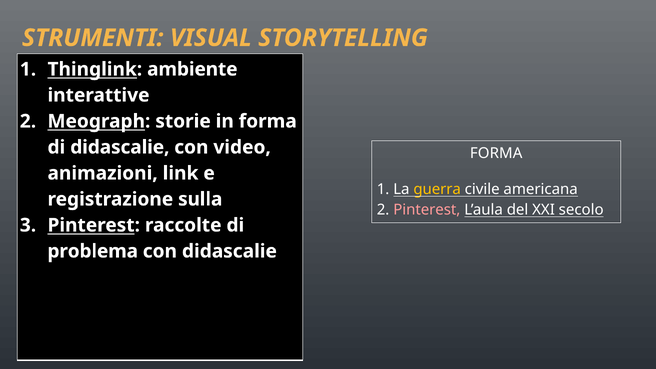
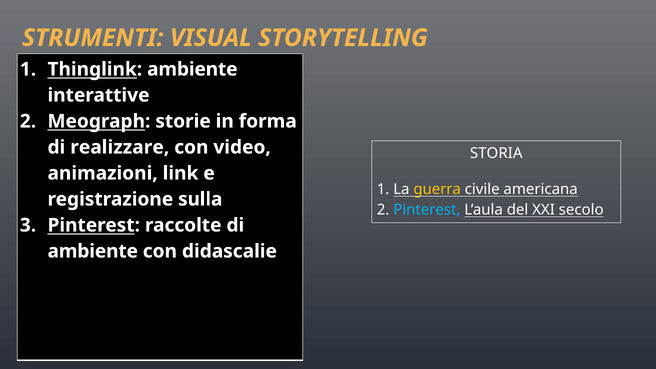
di didascalie: didascalie -> realizzare (120, 147)
FORMA: FORMA -> STORIA (496, 153)
Pinterest colour: pink -> light blue (427, 210)
problema: problema -> ambiente (93, 251)
